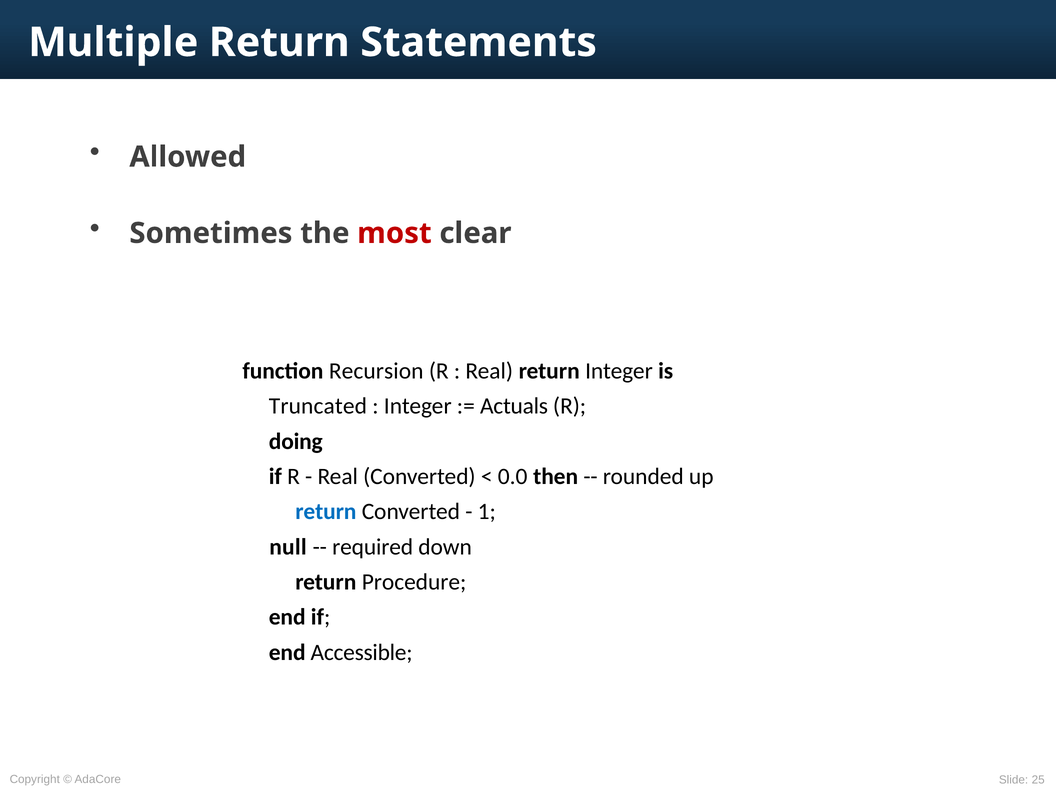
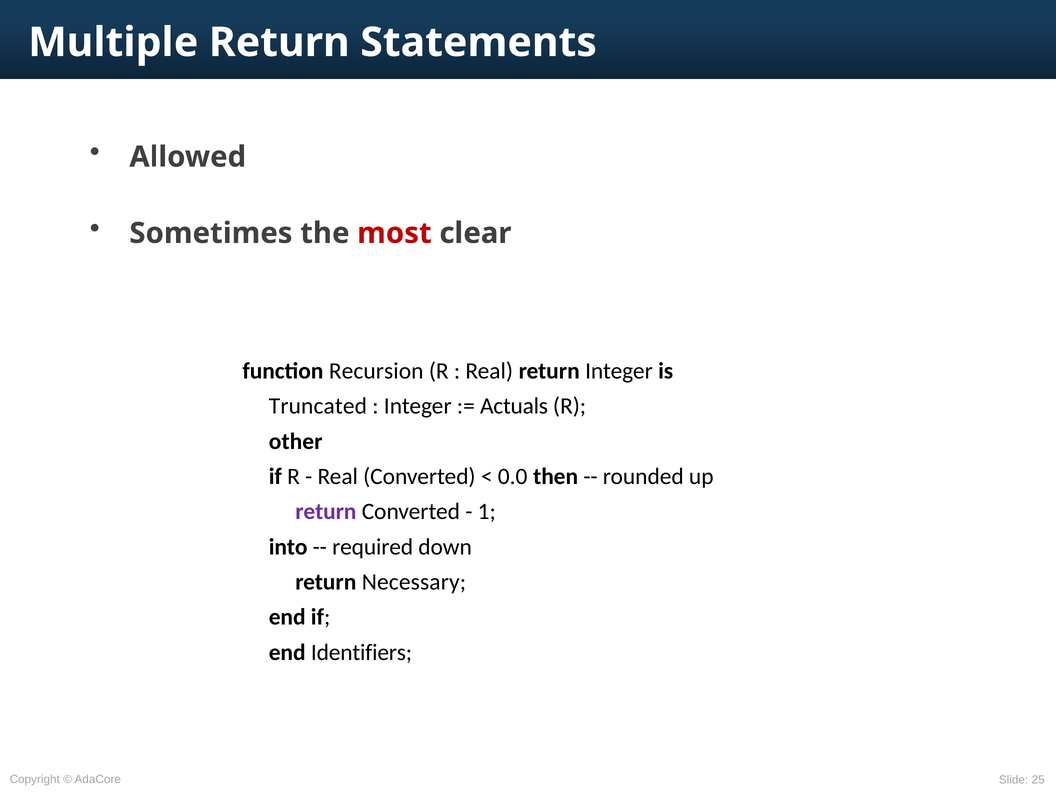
doing: doing -> other (296, 441)
return colour: blue -> purple (326, 512)
null: null -> into (288, 547)
Procedure: Procedure -> Necessary (414, 582)
Accessible: Accessible -> Identifiers (362, 652)
